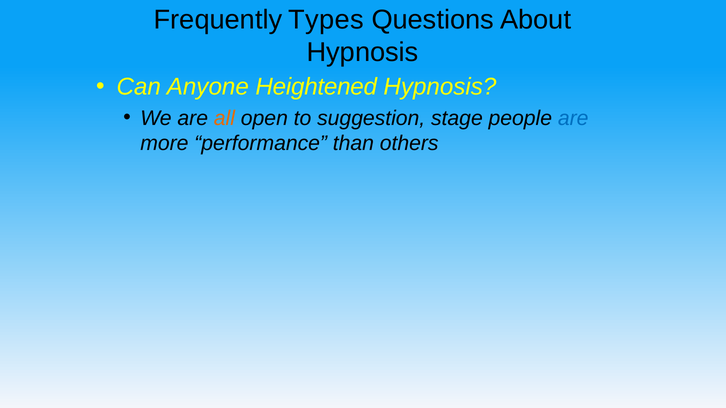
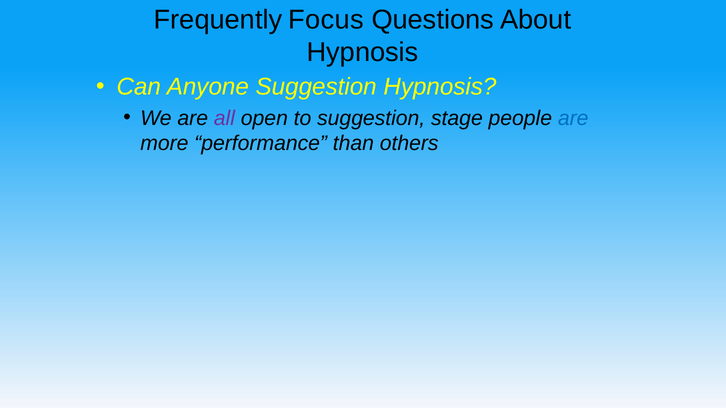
Types: Types -> Focus (326, 20)
Anyone Heightened: Heightened -> Suggestion (316, 87)
all colour: orange -> purple (224, 118)
